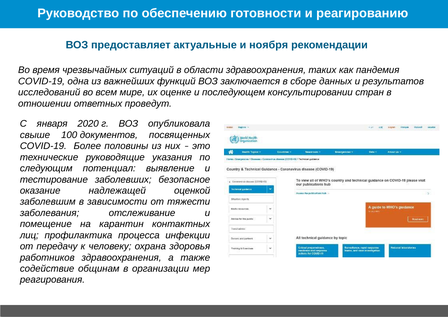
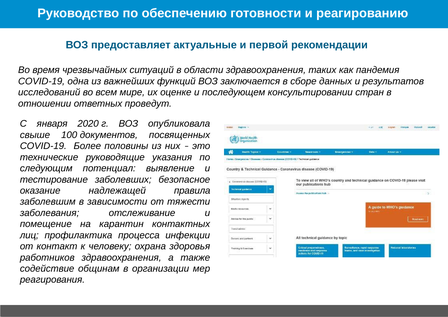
ноября: ноября -> первой (269, 45)
оценкой: оценкой -> правила (192, 191)
передачу: передачу -> контакт (57, 246)
